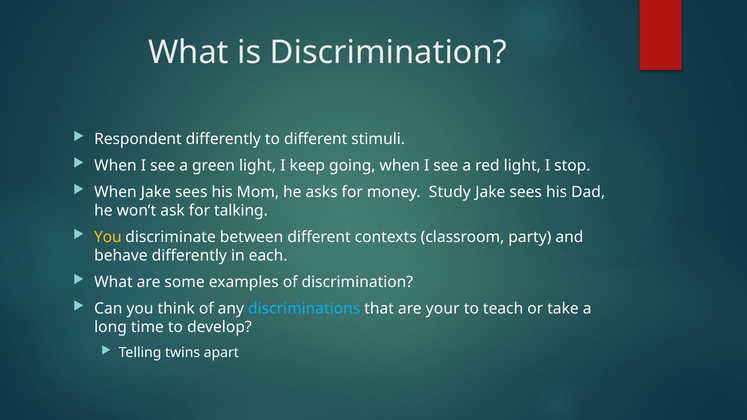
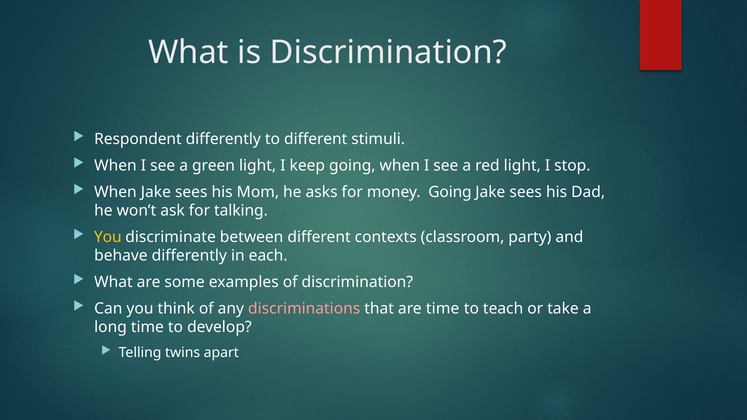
money Study: Study -> Going (450, 192)
discriminations colour: light blue -> pink (304, 309)
are your: your -> time (443, 309)
